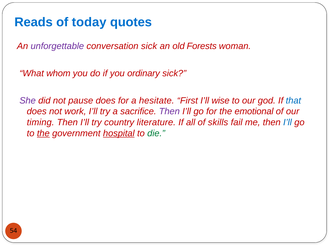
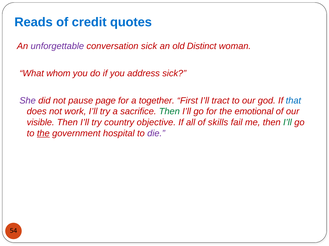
today: today -> credit (89, 22)
Forests: Forests -> Distinct (202, 46)
ordinary: ordinary -> address (144, 74)
pause does: does -> page (106, 101)
hesitate: hesitate -> together (157, 101)
wise: wise -> tract (220, 101)
Then colour: purple -> green (169, 112)
timing: timing -> visible (41, 123)
literature: literature -> objective (156, 123)
I’ll colour: blue -> green (287, 123)
hospital underline: present -> none (119, 134)
die colour: green -> purple (156, 134)
